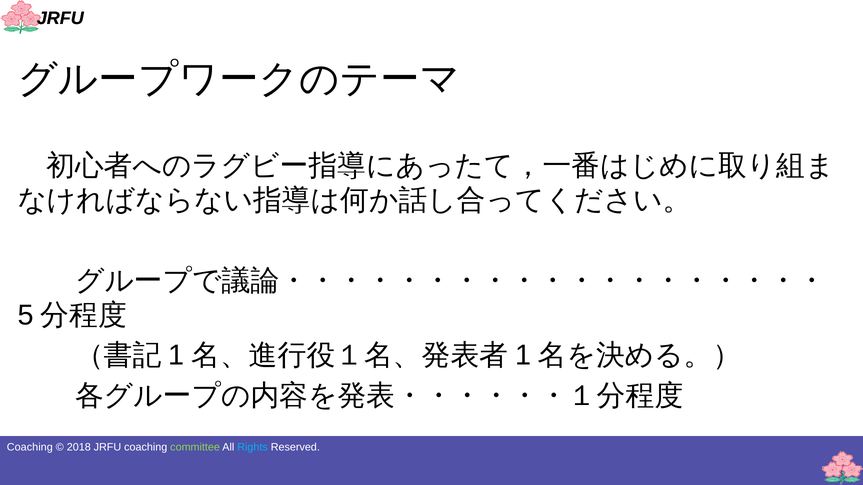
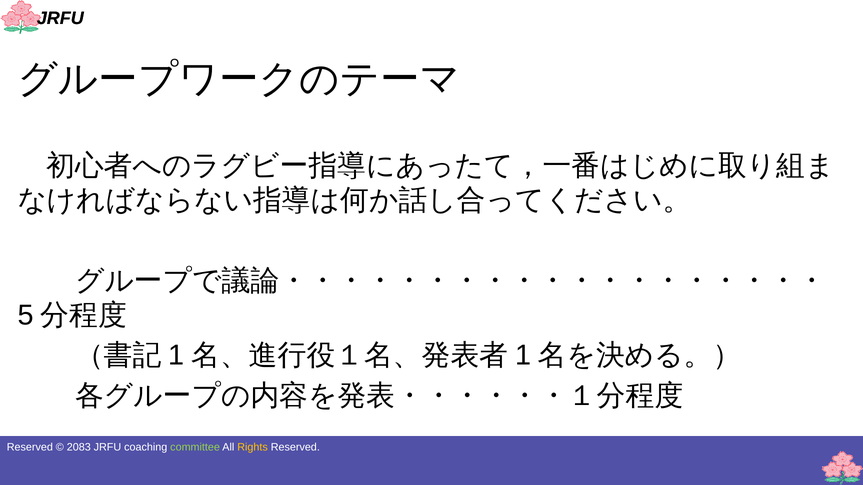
Coaching: Coaching -> Reserved (30, 448)
2018: 2018 -> 2083 (79, 448)
Rights colour: light blue -> yellow (253, 448)
